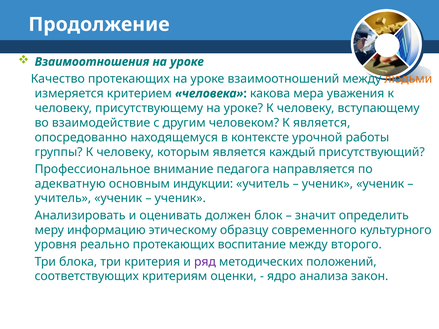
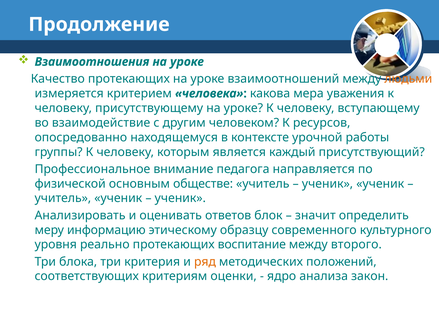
К является: является -> ресурсов (322, 123)
адекватную: адекватную -> физической (70, 184)
индукции: индукции -> обществе (203, 184)
должен: должен -> ответов (228, 216)
ряд colour: purple -> orange (205, 262)
